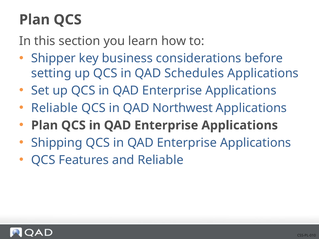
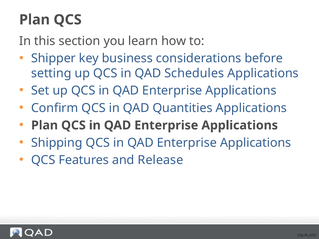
Reliable: Reliable -> Confirm (55, 108)
Northwest: Northwest -> Quantities (183, 108)
and Reliable: Reliable -> Release (160, 160)
